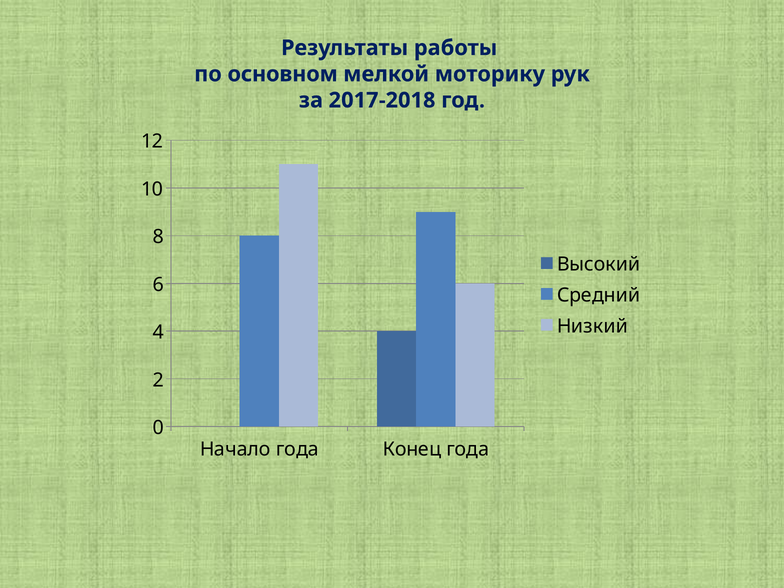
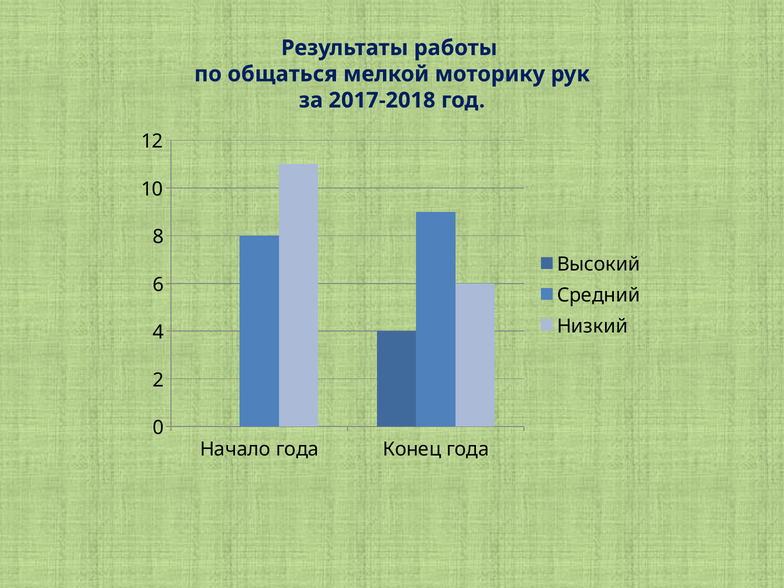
основном: основном -> общаться (282, 74)
